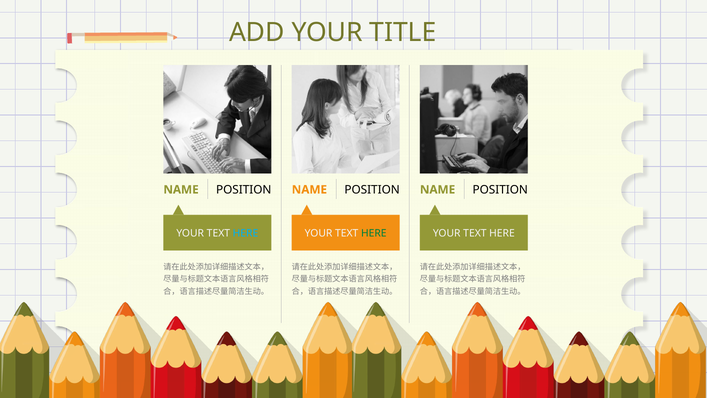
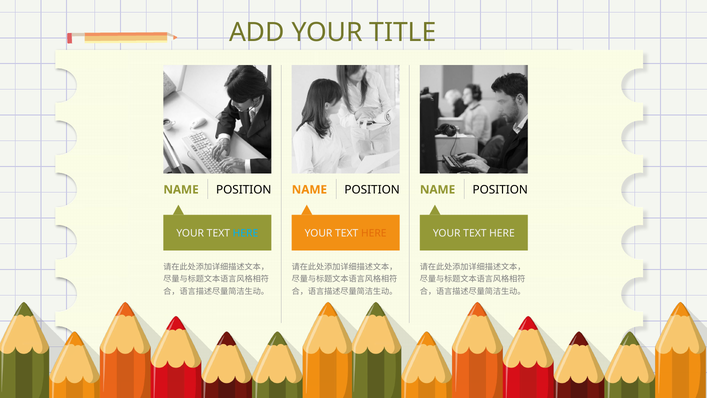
HERE colour: green -> orange (374, 233)
